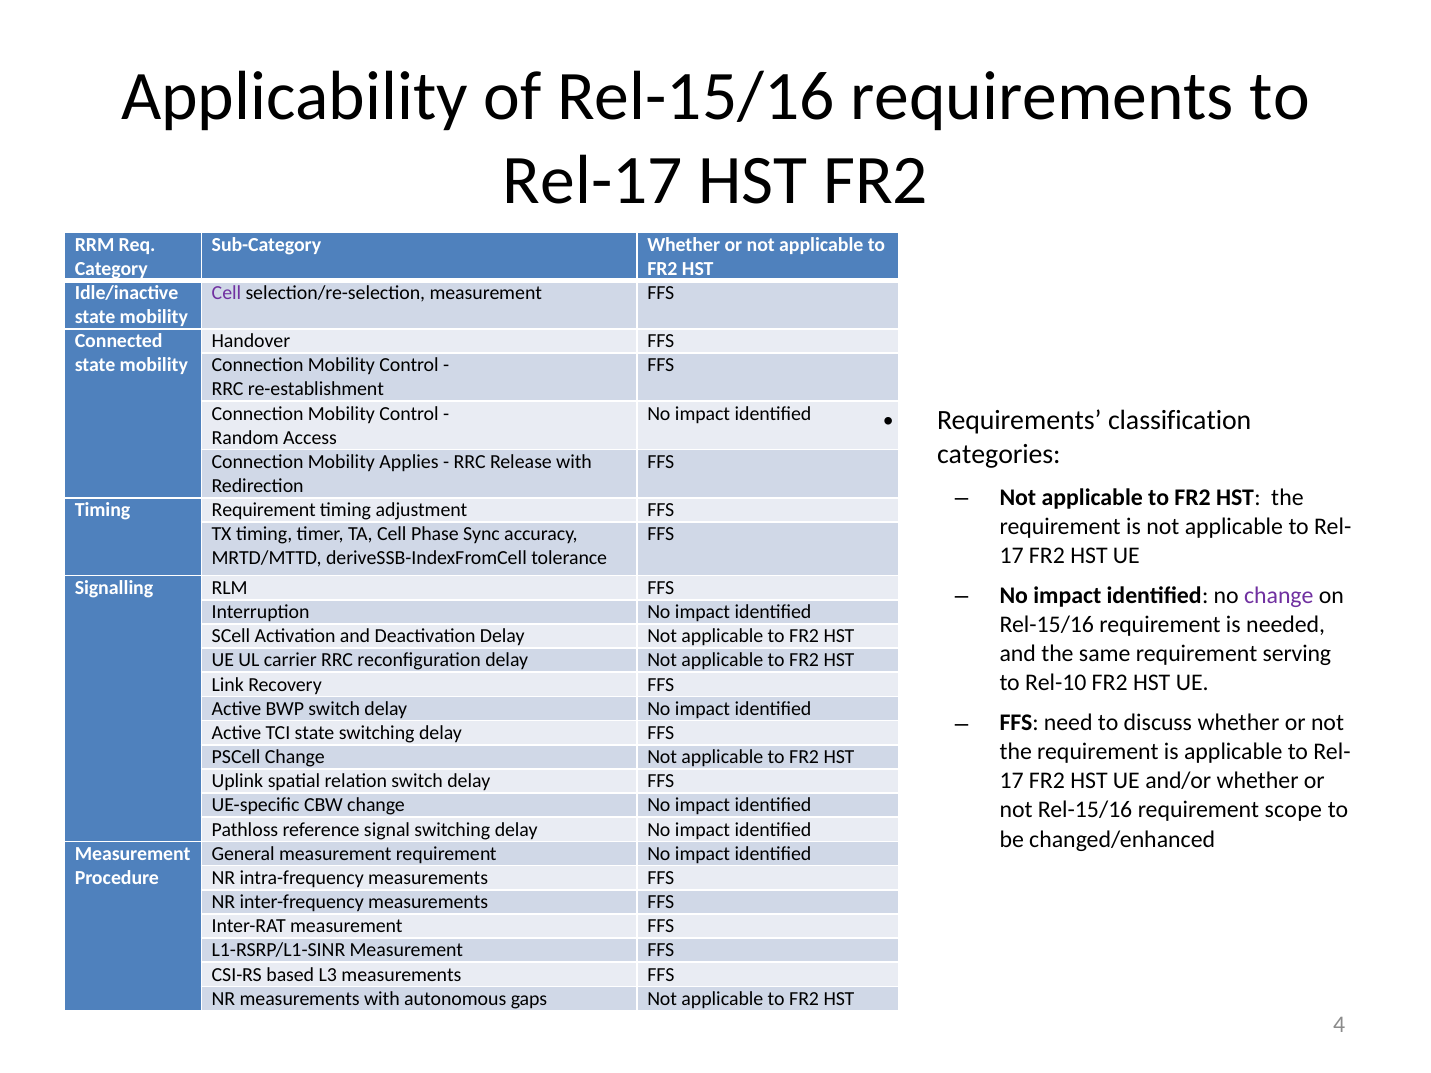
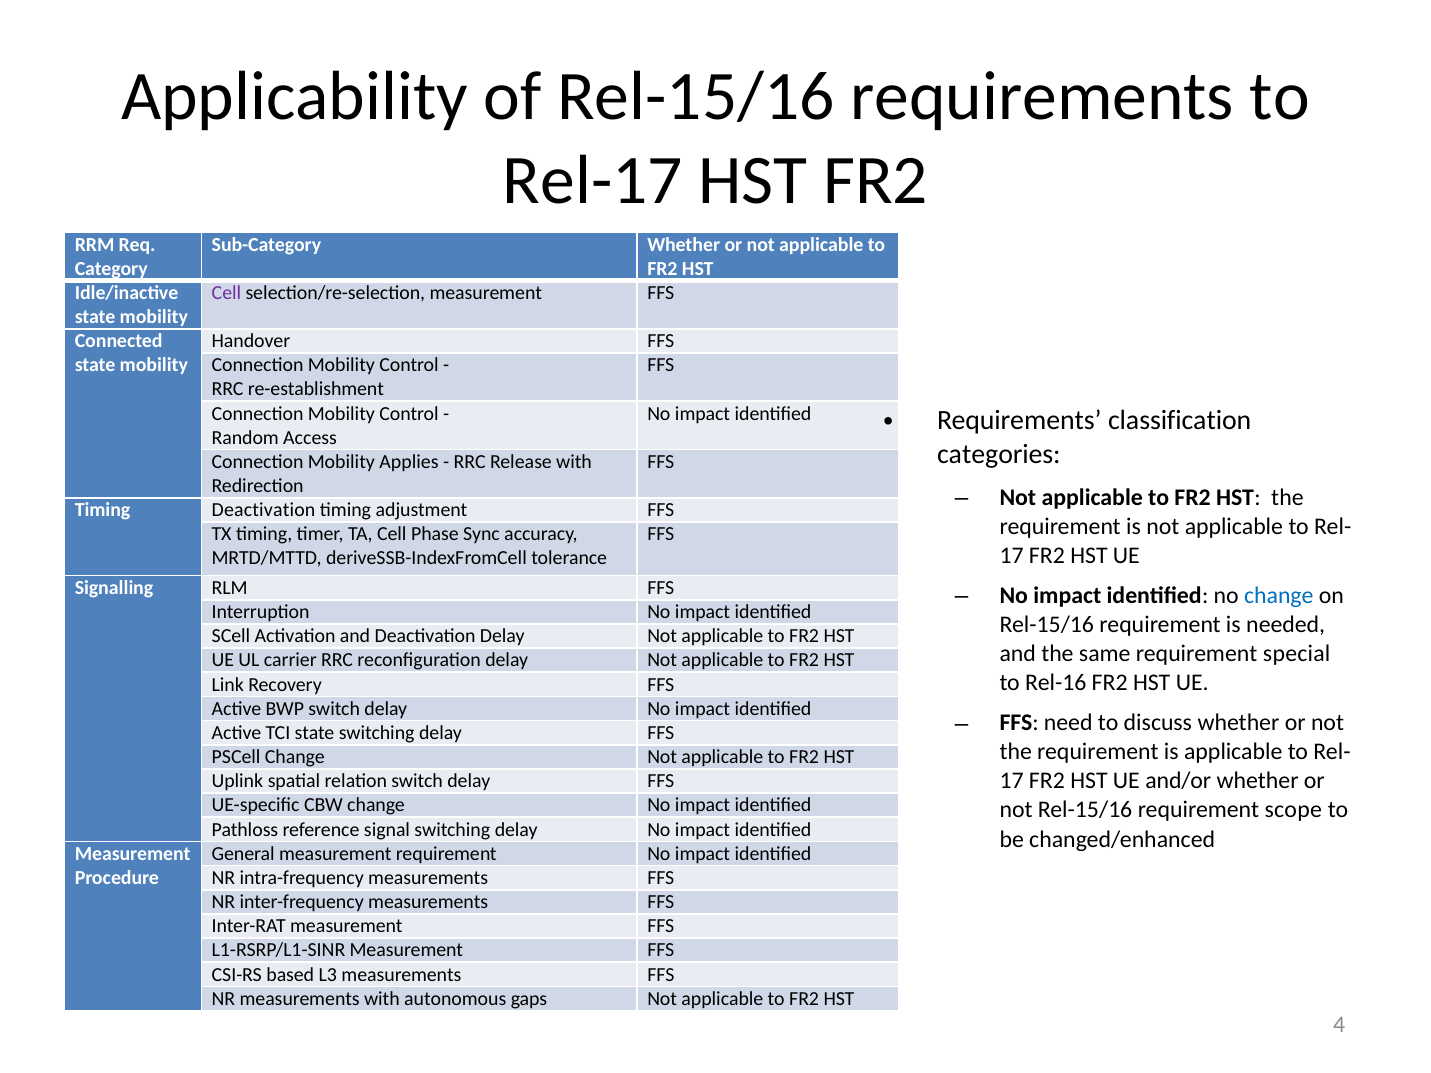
Timing Requirement: Requirement -> Deactivation (264, 510)
change colour: purple -> blue (1279, 596)
serving: serving -> special (1297, 654)
Rel-10: Rel-10 -> Rel-16 (1056, 683)
